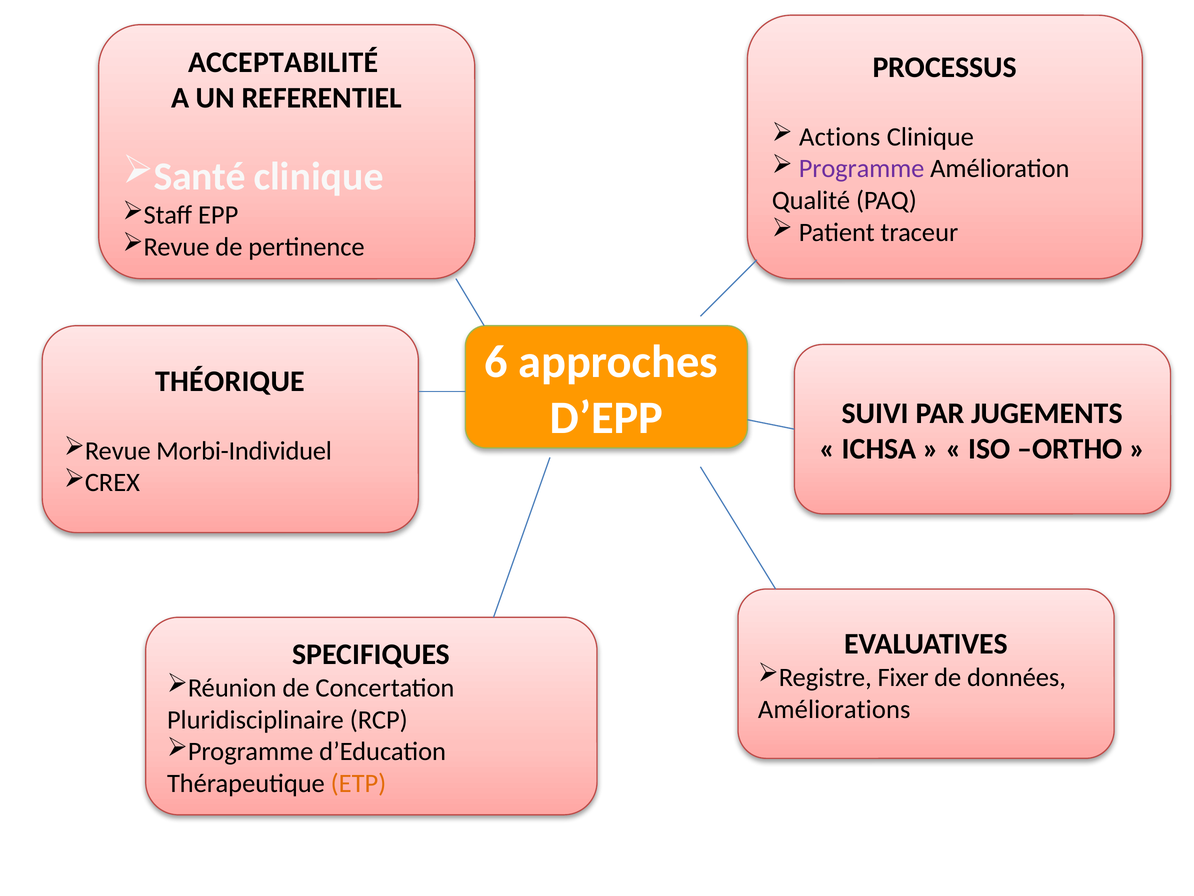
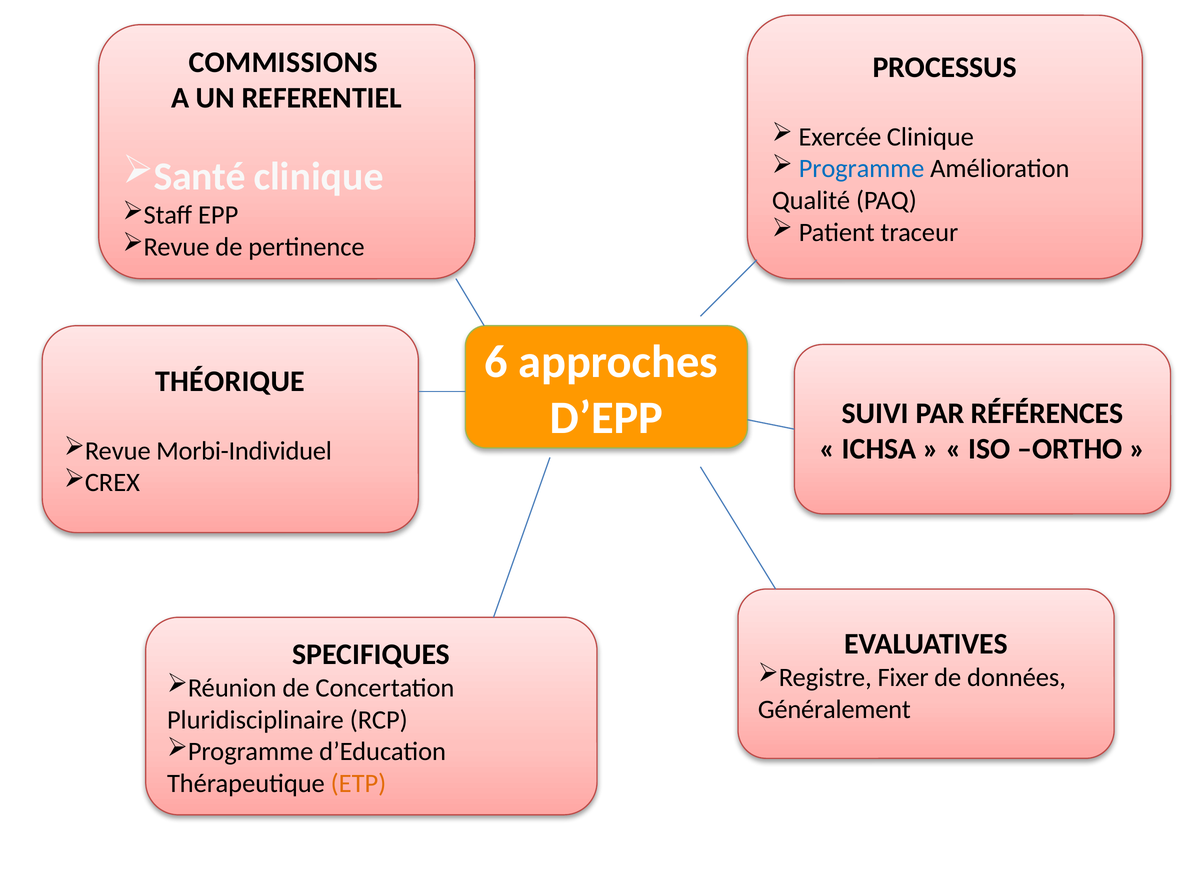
ACCEPTABILITÉ: ACCEPTABILITÉ -> COMMISSIONS (283, 62)
Actions: Actions -> Exercée (840, 137)
Programme colour: purple -> blue (862, 169)
JUGEMENTS: JUGEMENTS -> RÉFÉRENCES (1047, 413)
Améliorations: Améliorations -> Généralement (834, 709)
